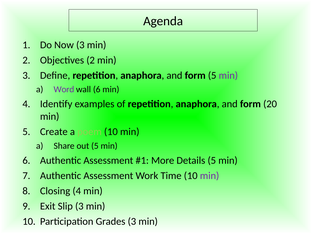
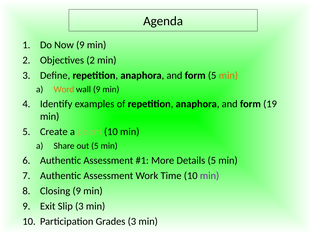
Now 3: 3 -> 9 (80, 45)
min colour: purple -> orange (228, 75)
Word colour: purple -> orange (64, 89)
wall 6: 6 -> 9 (97, 89)
20: 20 -> 19 (270, 104)
Closing 4: 4 -> 9 (77, 191)
